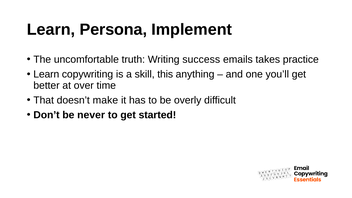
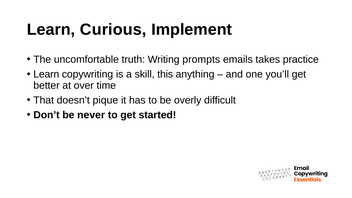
Persona: Persona -> Curious (113, 30)
success: success -> prompts (201, 60)
make: make -> pique (105, 100)
